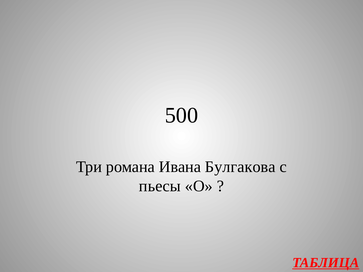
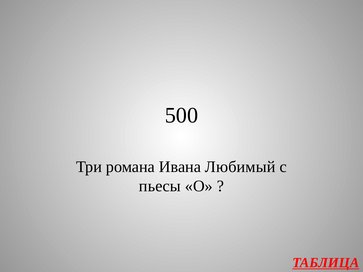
Булгакова: Булгакова -> Любимый (240, 167)
